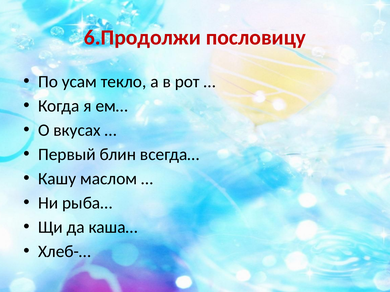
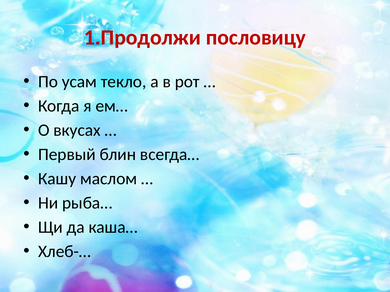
6.Продолжи: 6.Продолжи -> 1.Продолжи (142, 38)
